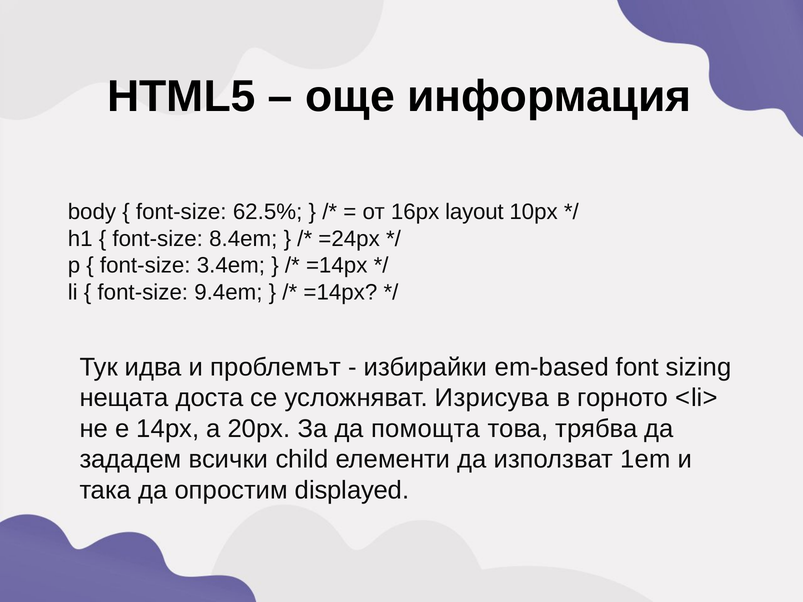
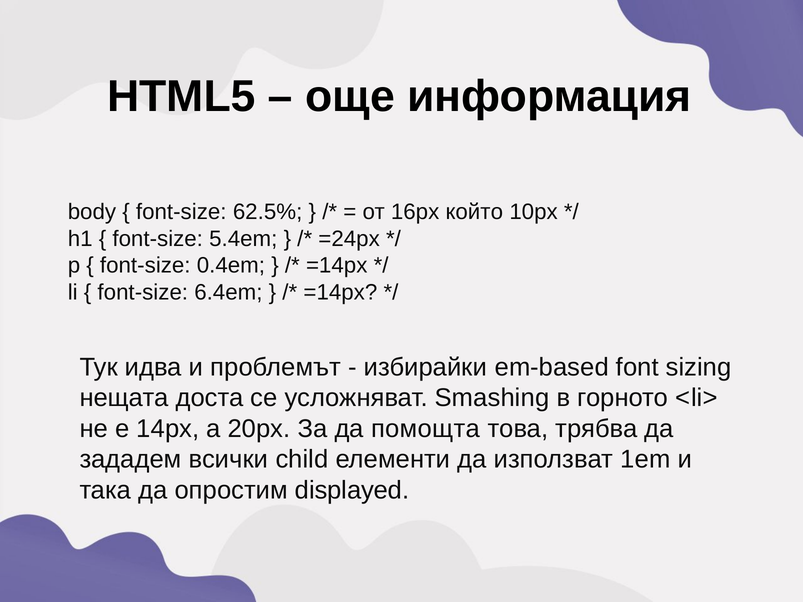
layout: layout -> който (474, 212)
8.4em: 8.4em -> 5.4em (243, 239)
3.4em: 3.4em -> 0.4em (231, 266)
9.4em: 9.4em -> 6.4em (228, 292)
Изрисува: Изрисува -> Smashing (492, 398)
